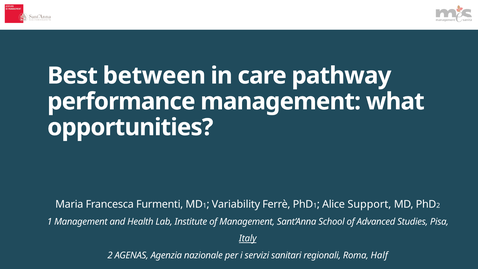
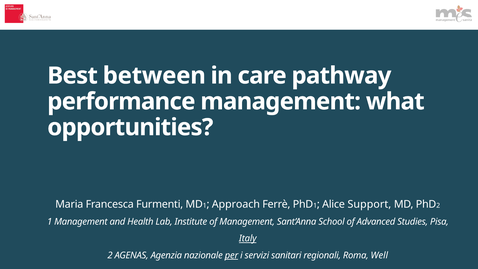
Variability: Variability -> Approach (236, 204)
per underline: none -> present (232, 255)
Half: Half -> Well (379, 255)
